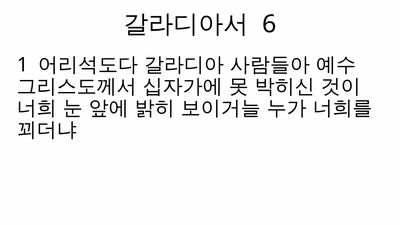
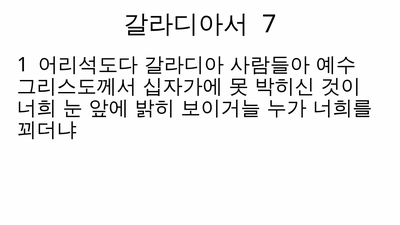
6: 6 -> 7 (269, 24)
